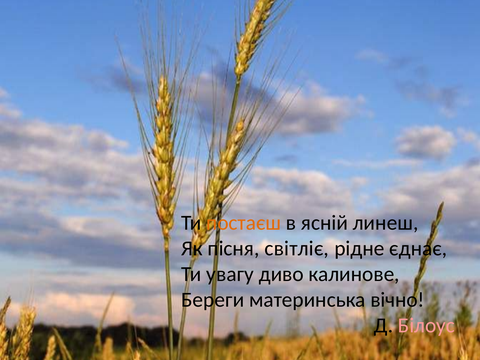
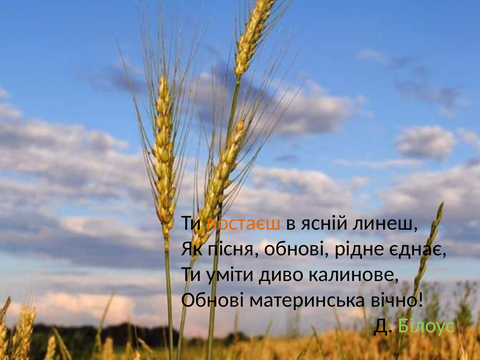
пісня світліє: світліє -> обнові (297, 249)
увагу: увагу -> уміти (230, 274)
Береги: Береги -> Обнові (213, 300)
Білоус colour: pink -> light green (426, 325)
